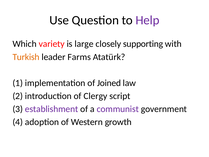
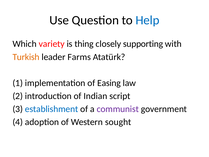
Help colour: purple -> blue (147, 20)
large: large -> thing (84, 44)
Joined: Joined -> Easing (109, 83)
Clergy: Clergy -> Indian (95, 96)
establishment colour: purple -> blue (52, 109)
growth: growth -> sought (118, 122)
